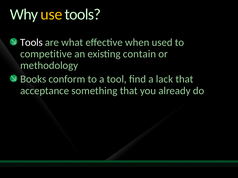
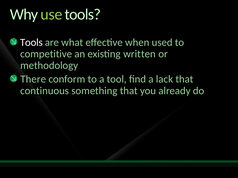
use colour: yellow -> light green (51, 14)
contain: contain -> written (139, 54)
Books: Books -> There (33, 79)
acceptance: acceptance -> continuous (45, 91)
